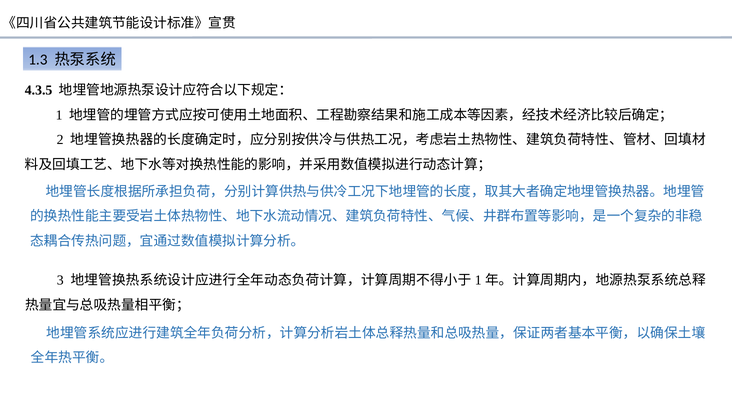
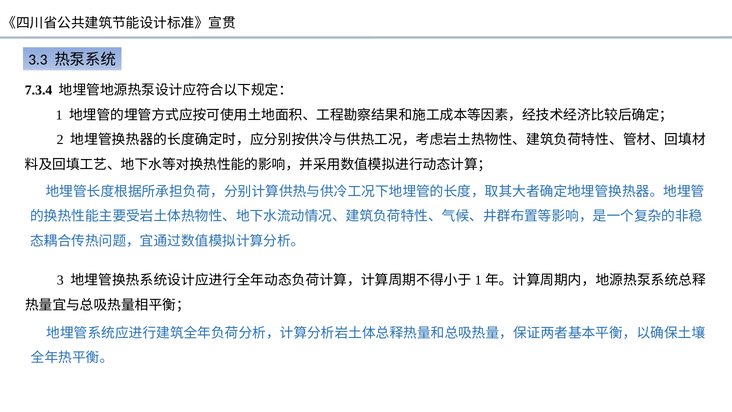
1.3: 1.3 -> 3.3 (38, 60)
4.3.5: 4.3.5 -> 7.3.4 (39, 90)
